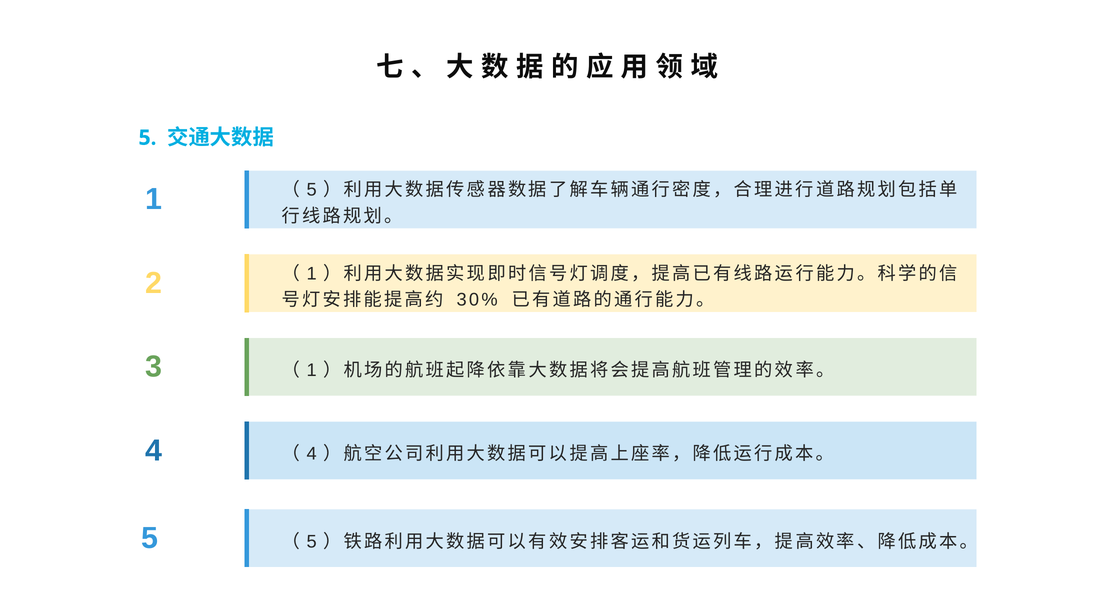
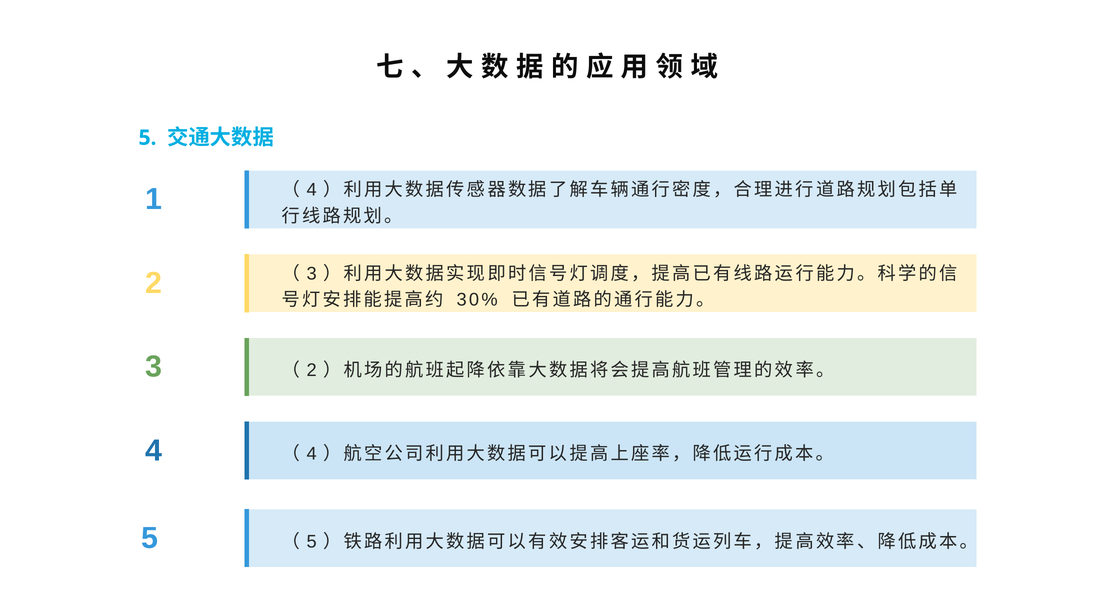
5: 5 -> 4 (312, 190)
1: 1 -> 3 (312, 273)
1: 1 -> 2 (312, 370)
